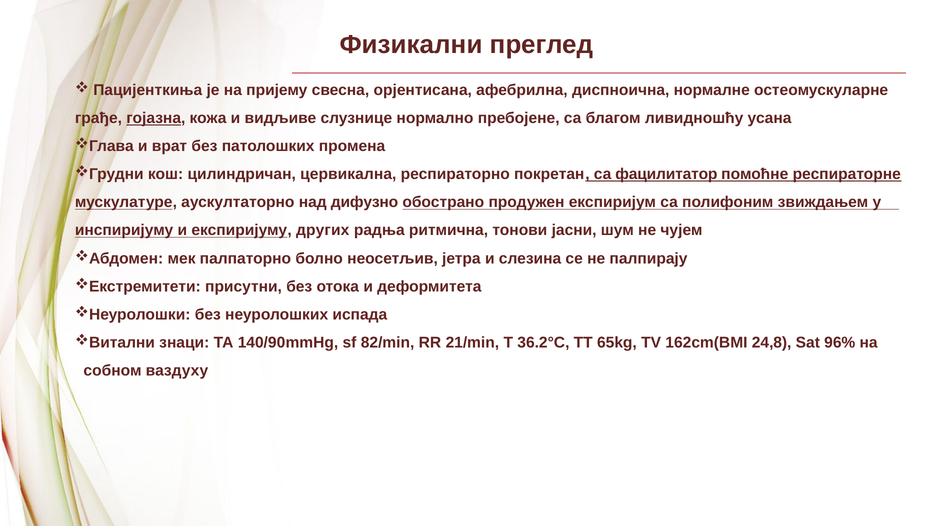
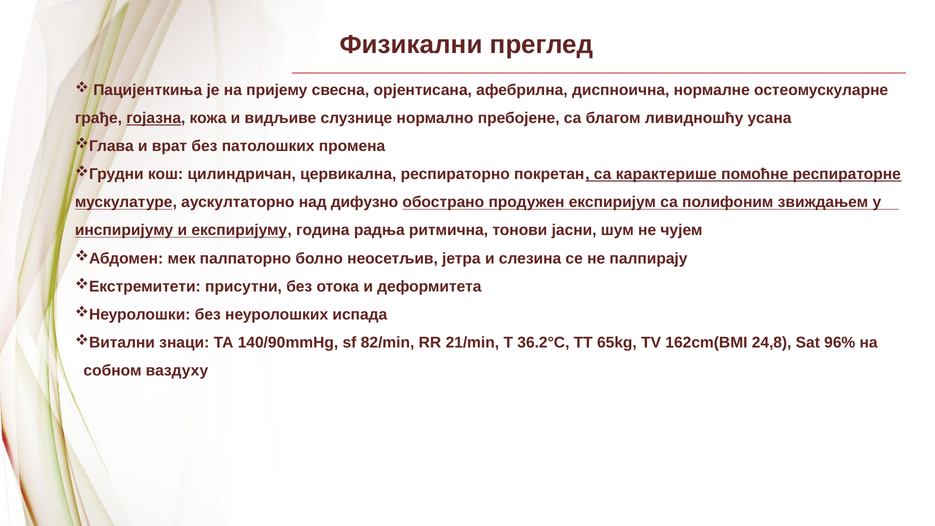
фацилитатор: фацилитатор -> карактерише (666, 174)
других: других -> година (323, 230)
